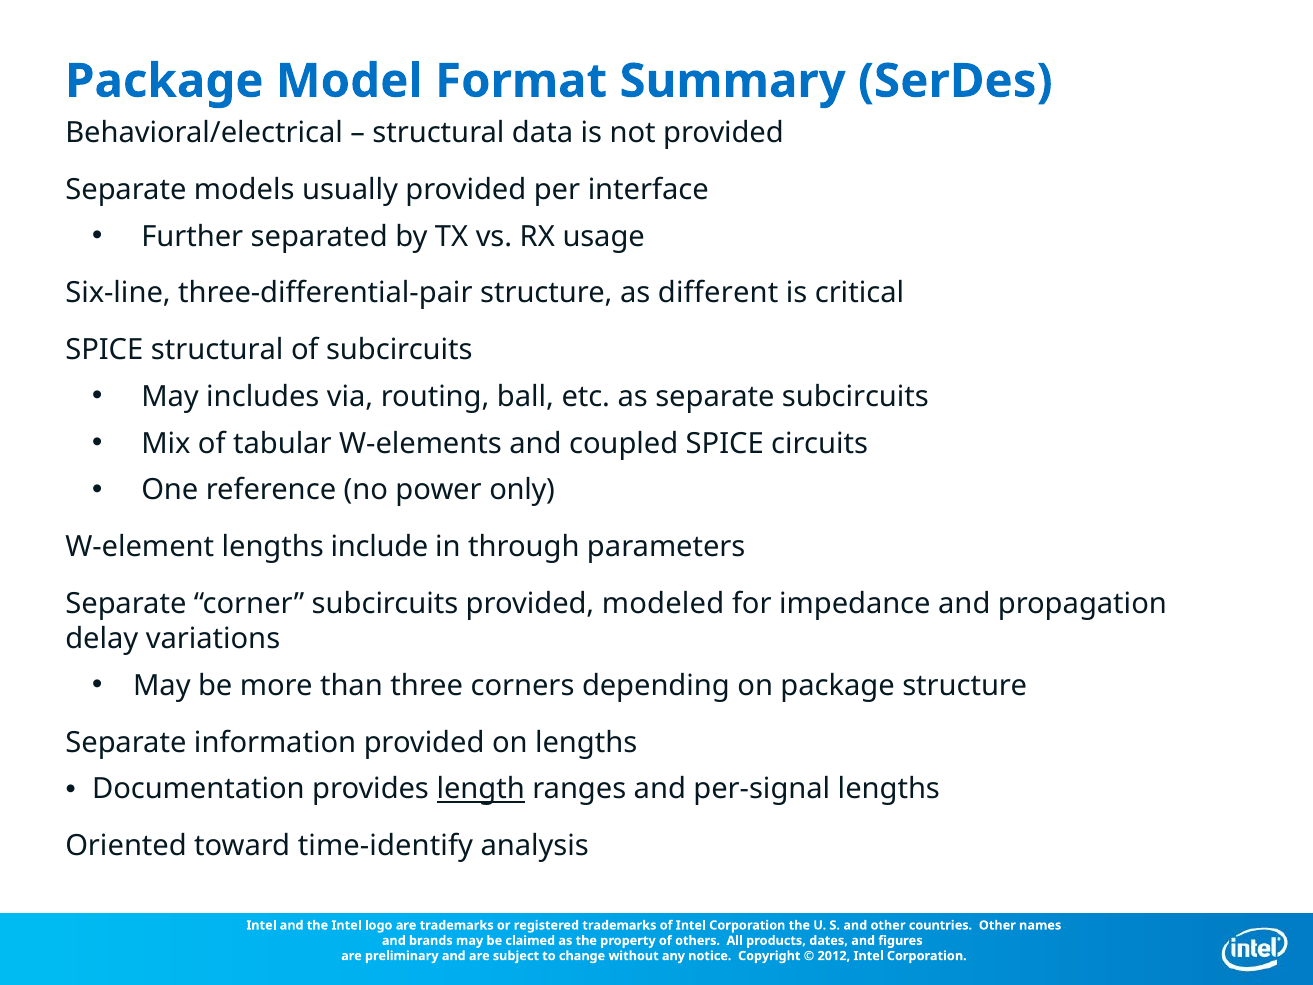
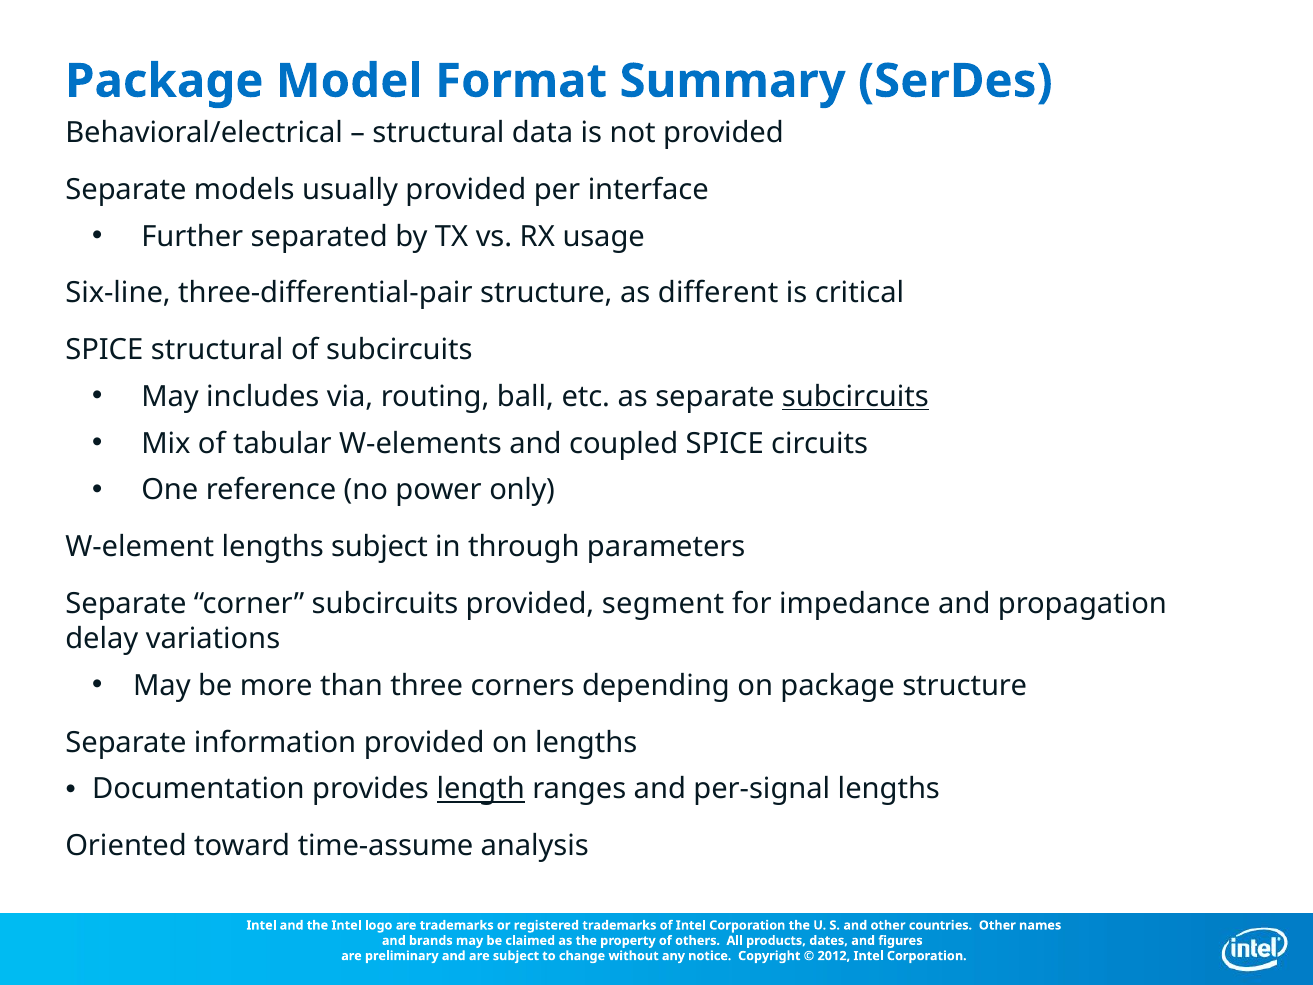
subcircuits underline: none -> present (855, 397)
lengths include: include -> subject (380, 547)
modeled: modeled -> segment (663, 604)
time-identify: time-identify -> time-assume (386, 846)
